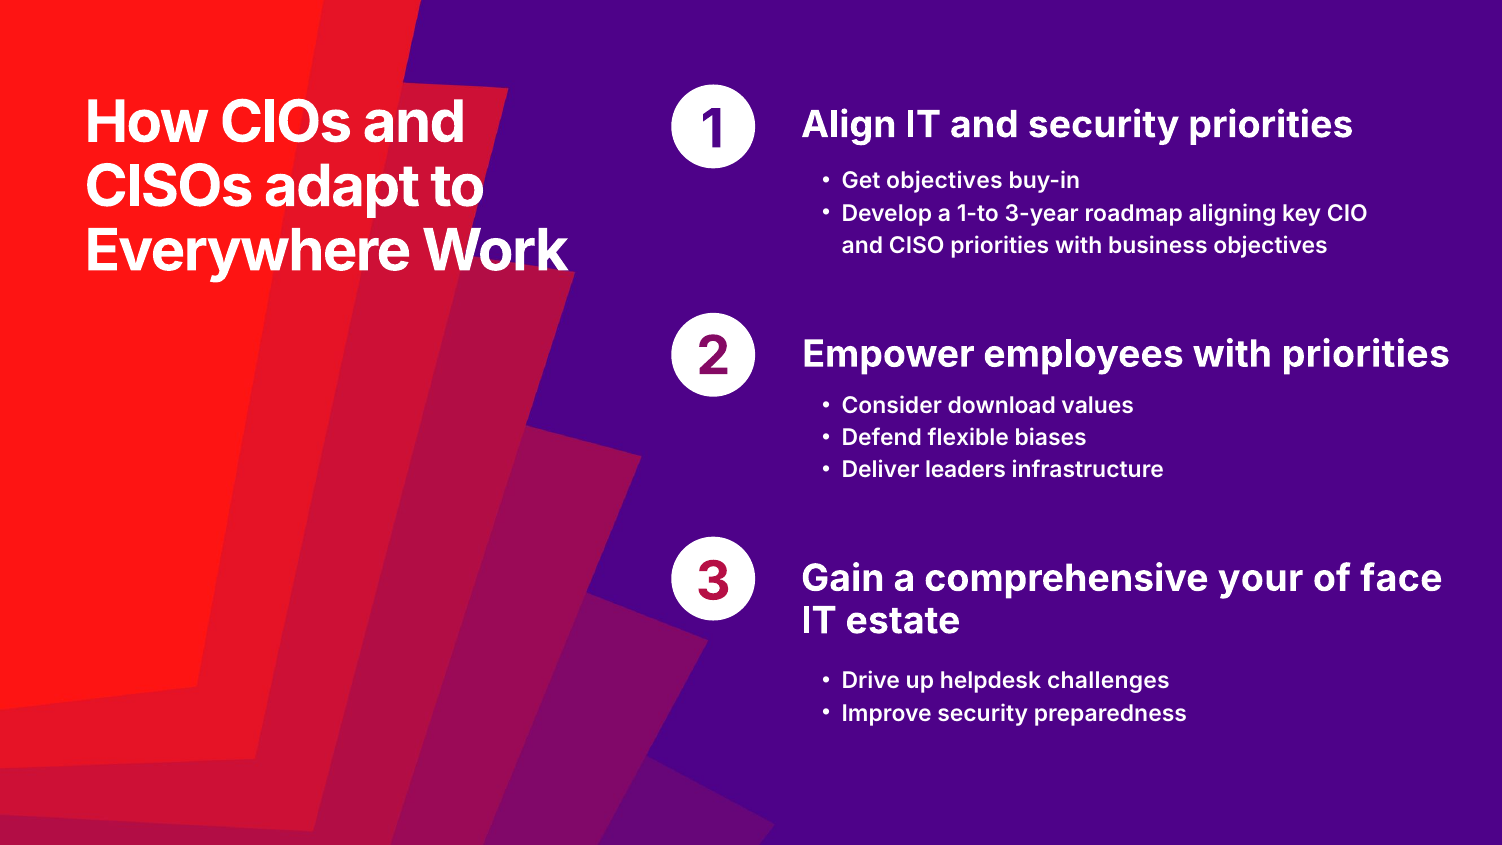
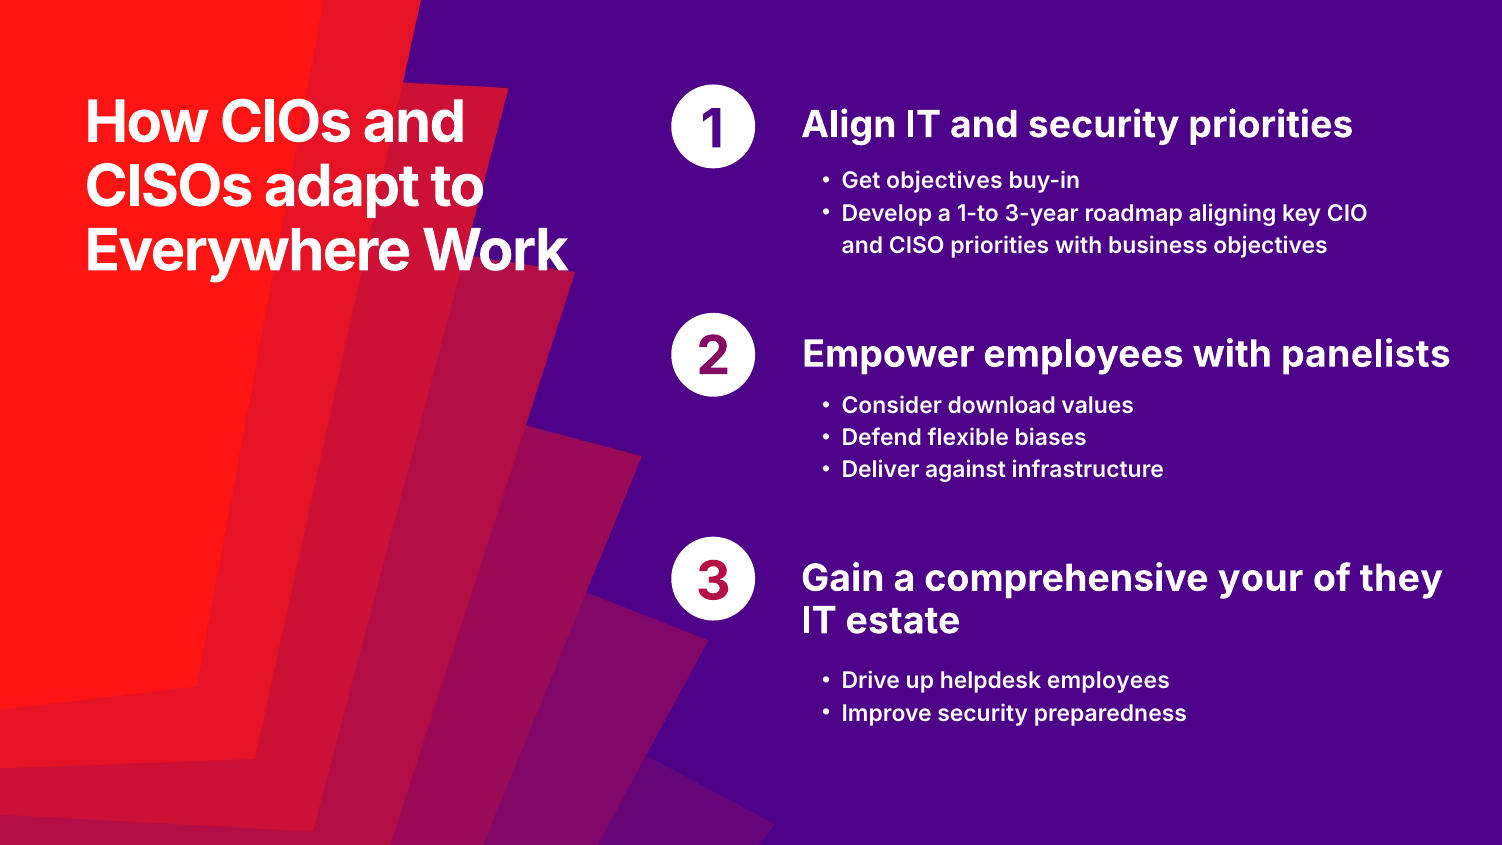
with priorities: priorities -> panelists (1366, 354)
leaders: leaders -> against (966, 470)
face: face -> they (1401, 578)
helpdesk challenges: challenges -> employees (1108, 681)
